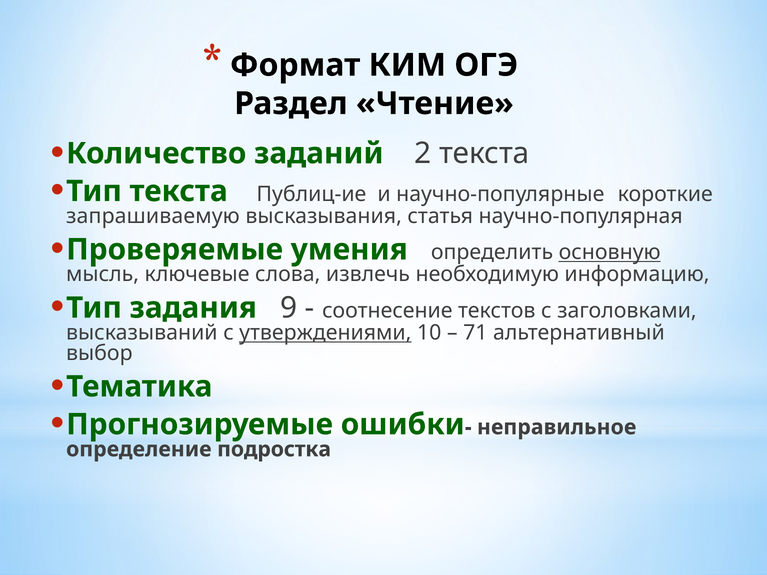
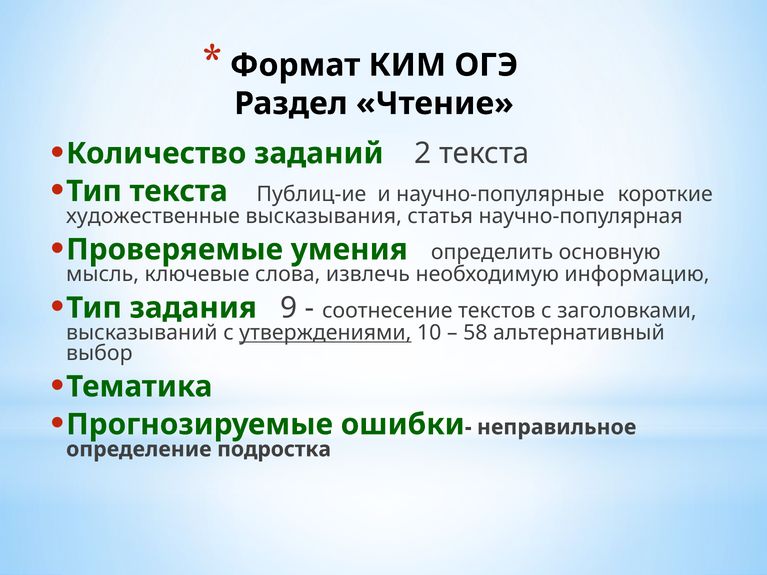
запрашиваемую: запрашиваемую -> художественные (153, 216)
основную underline: present -> none (610, 252)
71: 71 -> 58 (475, 333)
